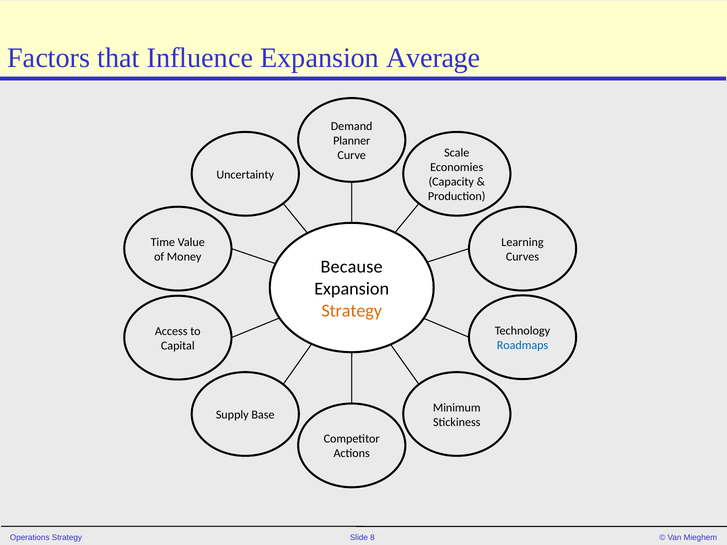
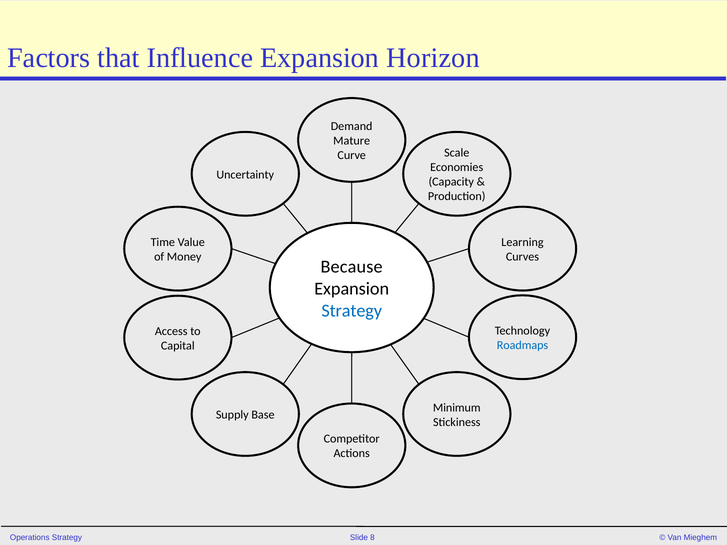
Average: Average -> Horizon (433, 58)
Planner: Planner -> Mature (352, 141)
Strategy colour: orange -> blue (352, 311)
